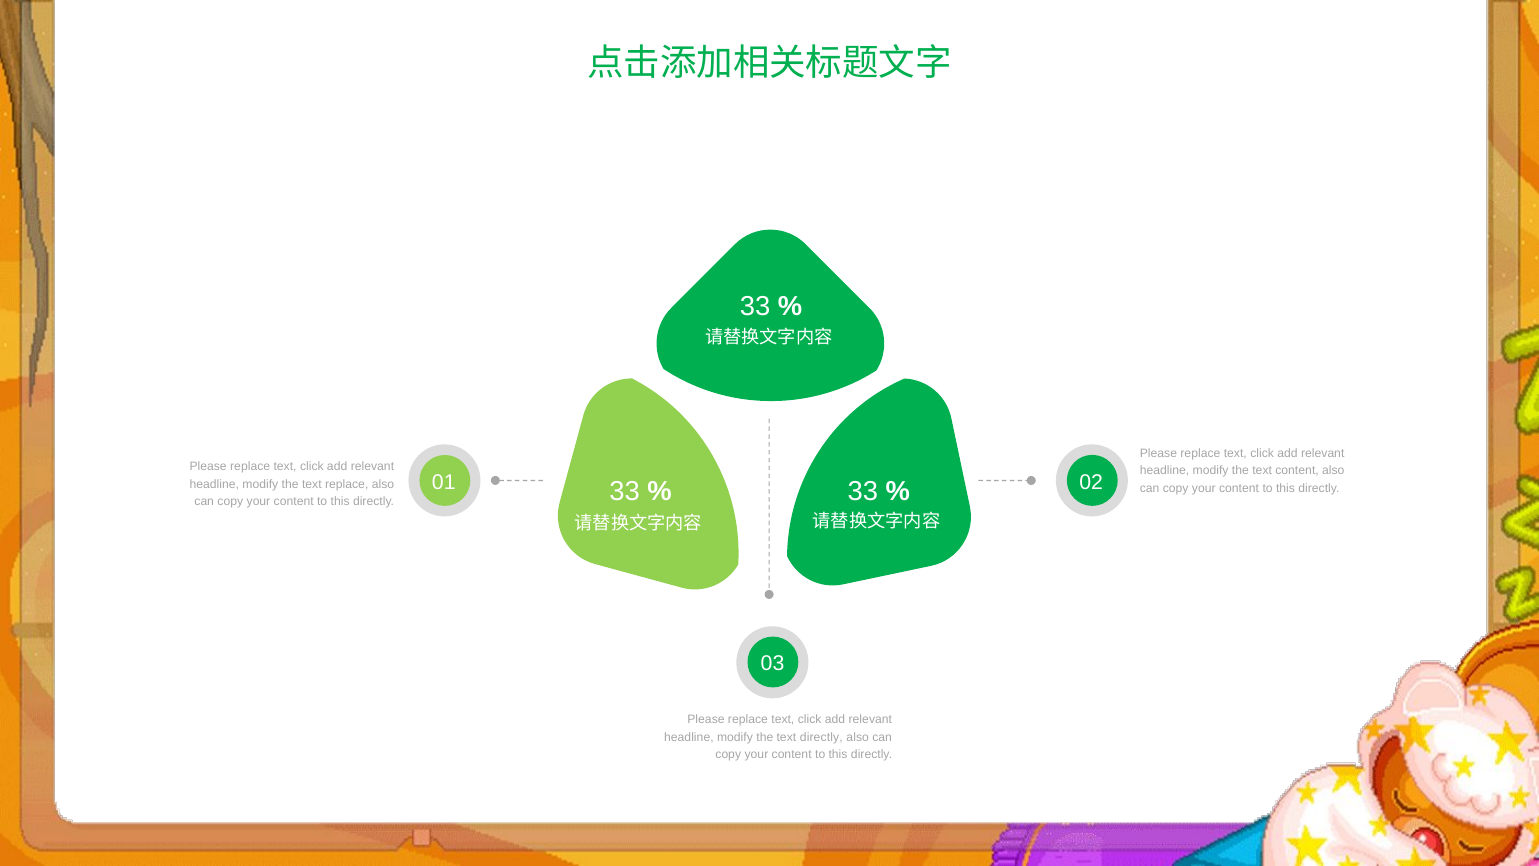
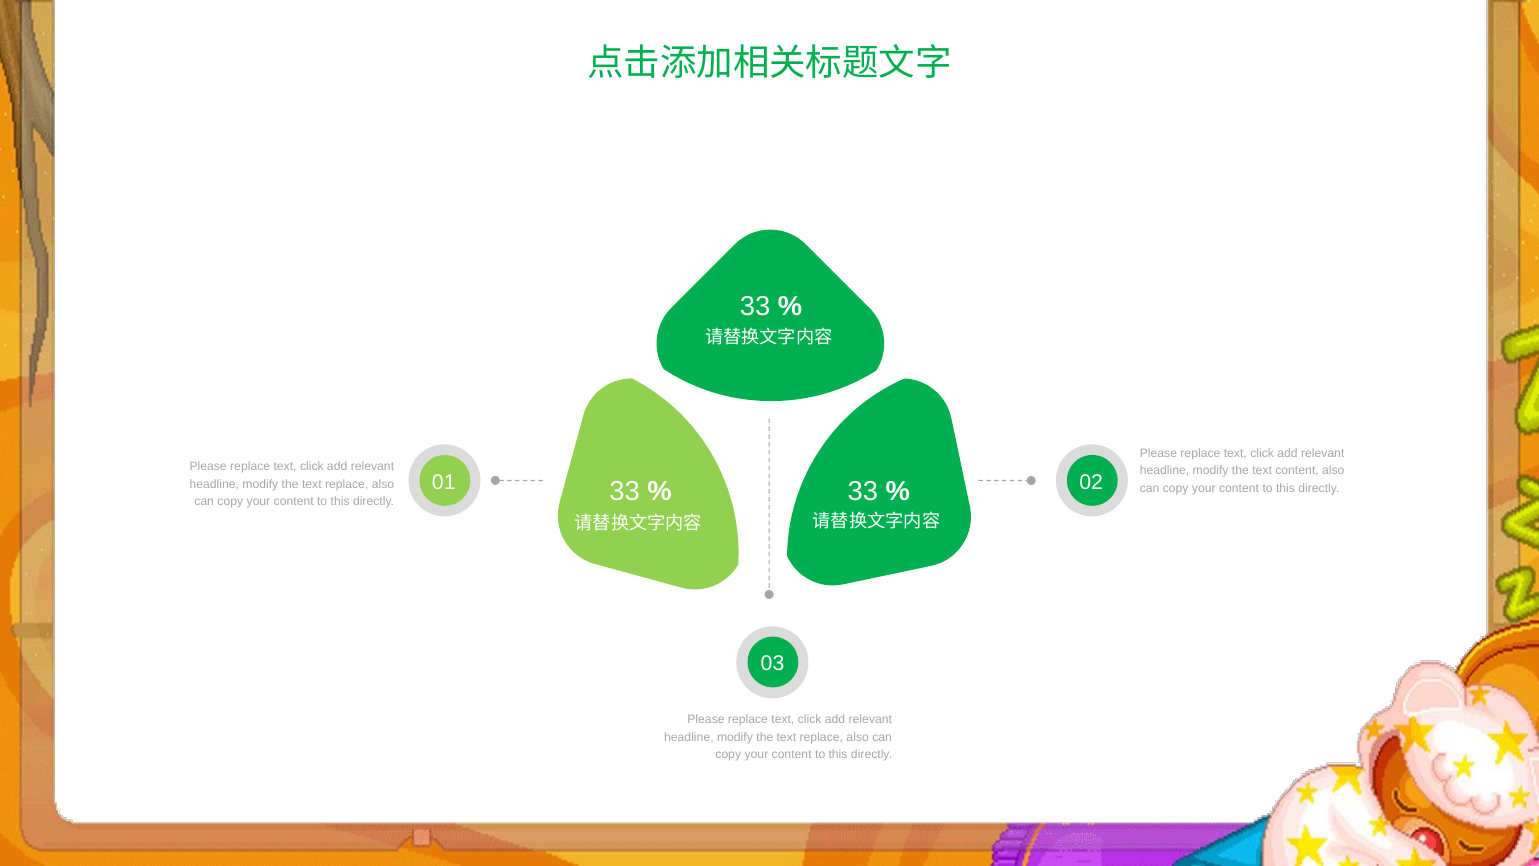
directly: directly -> replace (821, 737)
